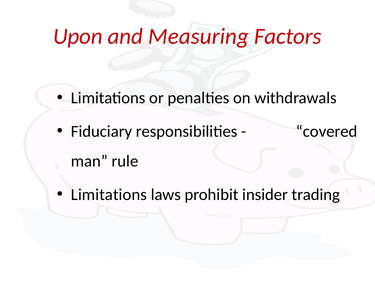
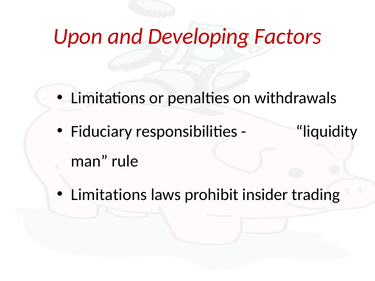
Measuring: Measuring -> Developing (199, 36)
covered: covered -> liquidity (327, 131)
